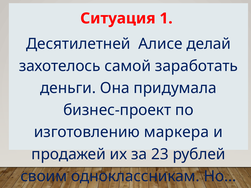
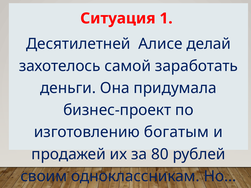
маркера: маркера -> богатым (176, 132)
23: 23 -> 80 (160, 154)
